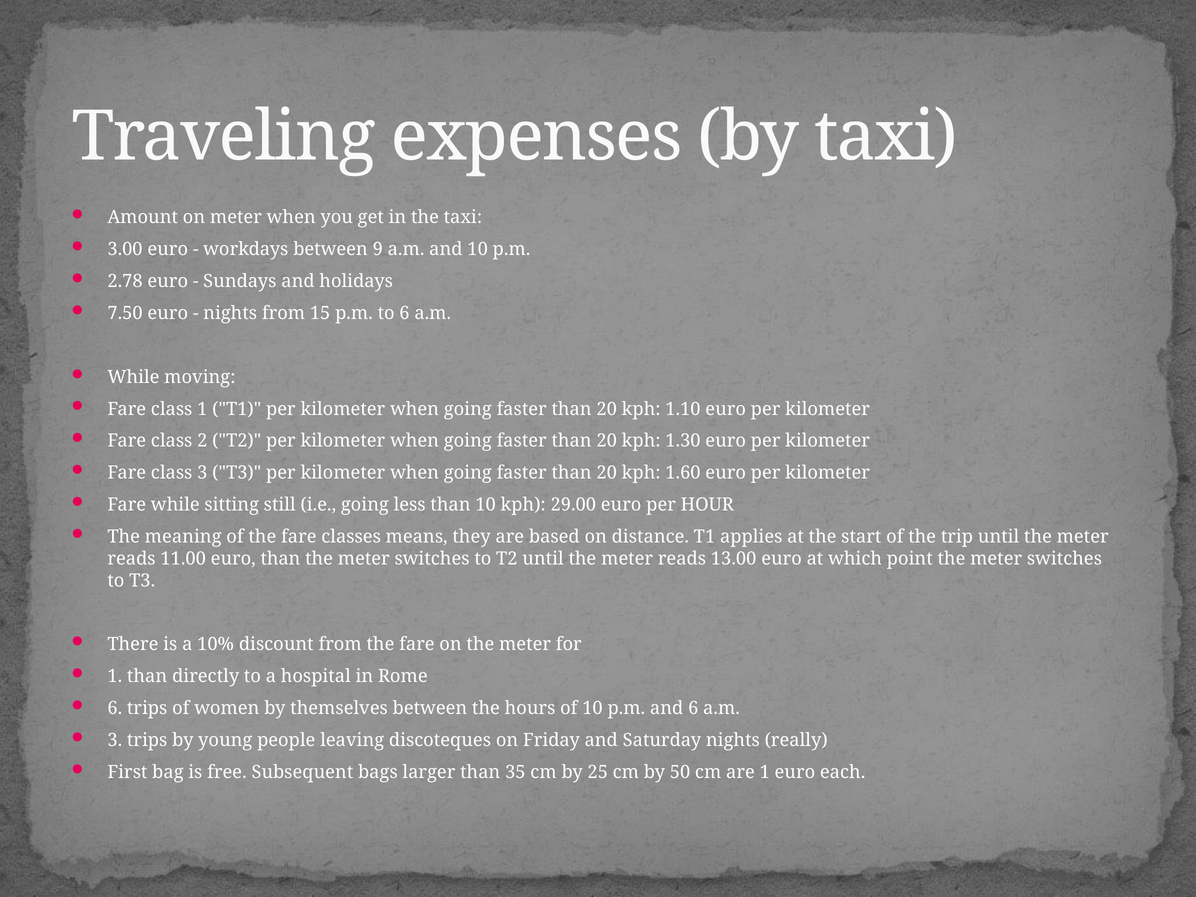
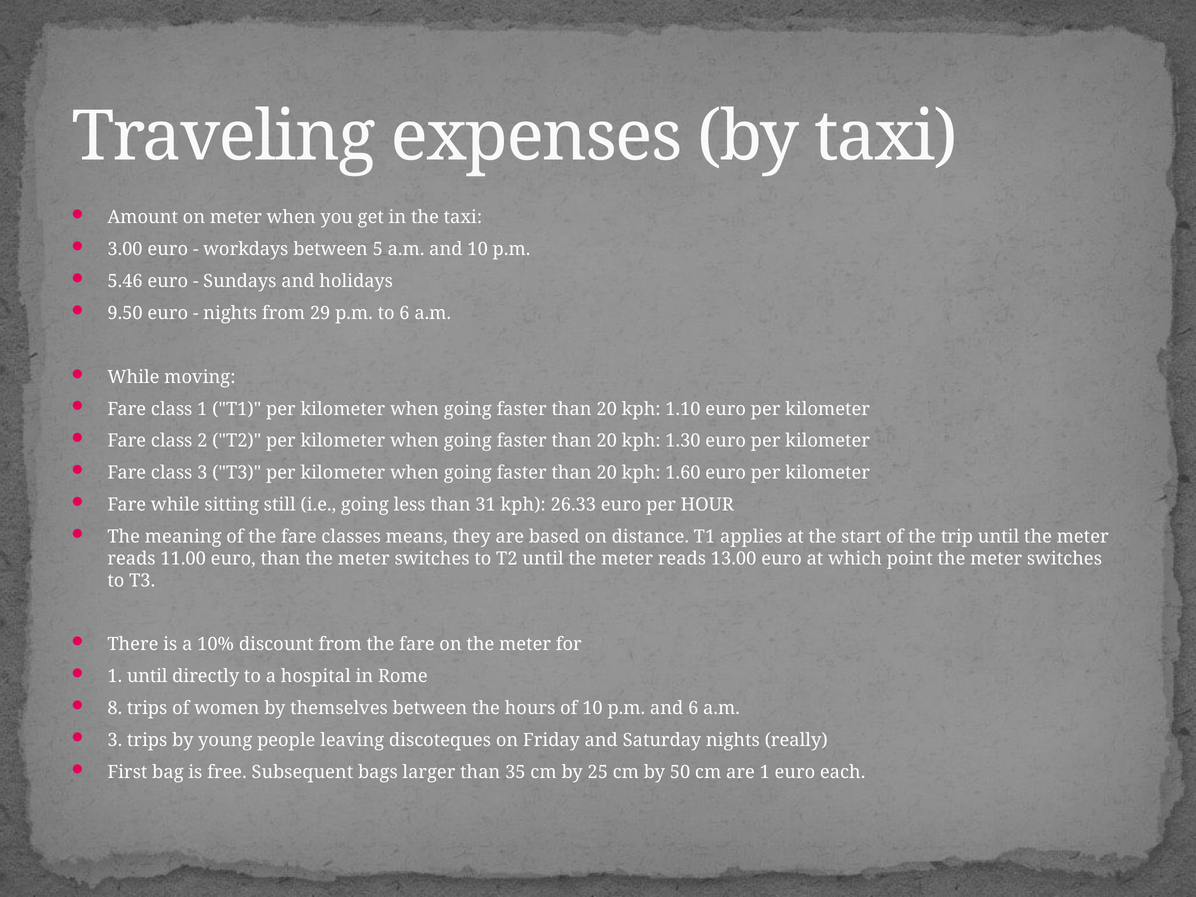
9: 9 -> 5 (378, 249)
2.78: 2.78 -> 5.46 (125, 281)
7.50: 7.50 -> 9.50 (125, 313)
15: 15 -> 29 (320, 313)
than 10: 10 -> 31 (486, 505)
29.00: 29.00 -> 26.33 (573, 505)
1 than: than -> until (147, 676)
6: 6 -> 8 (115, 708)
